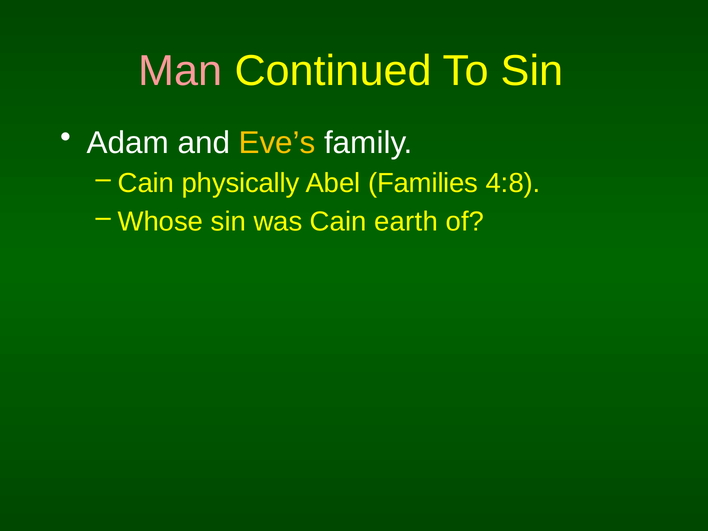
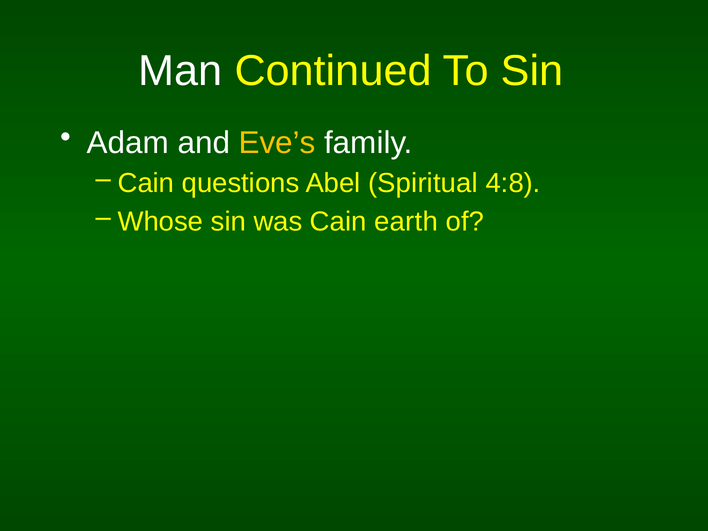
Man colour: pink -> white (180, 71)
physically: physically -> questions (241, 183)
Families: Families -> Spiritual (423, 183)
